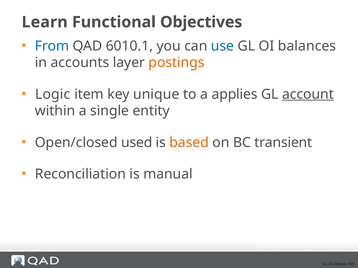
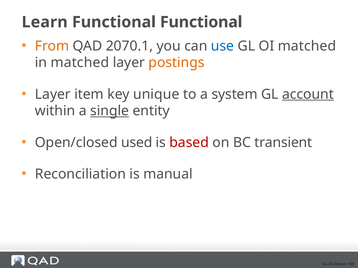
Functional Objectives: Objectives -> Functional (201, 22)
From colour: blue -> orange (52, 46)
6010.1: 6010.1 -> 2070.1 (129, 46)
OI balances: balances -> matched (307, 46)
in accounts: accounts -> matched (80, 63)
Logic: Logic -> Layer (53, 94)
applies: applies -> system (235, 94)
single underline: none -> present (110, 111)
based colour: orange -> red (189, 143)
